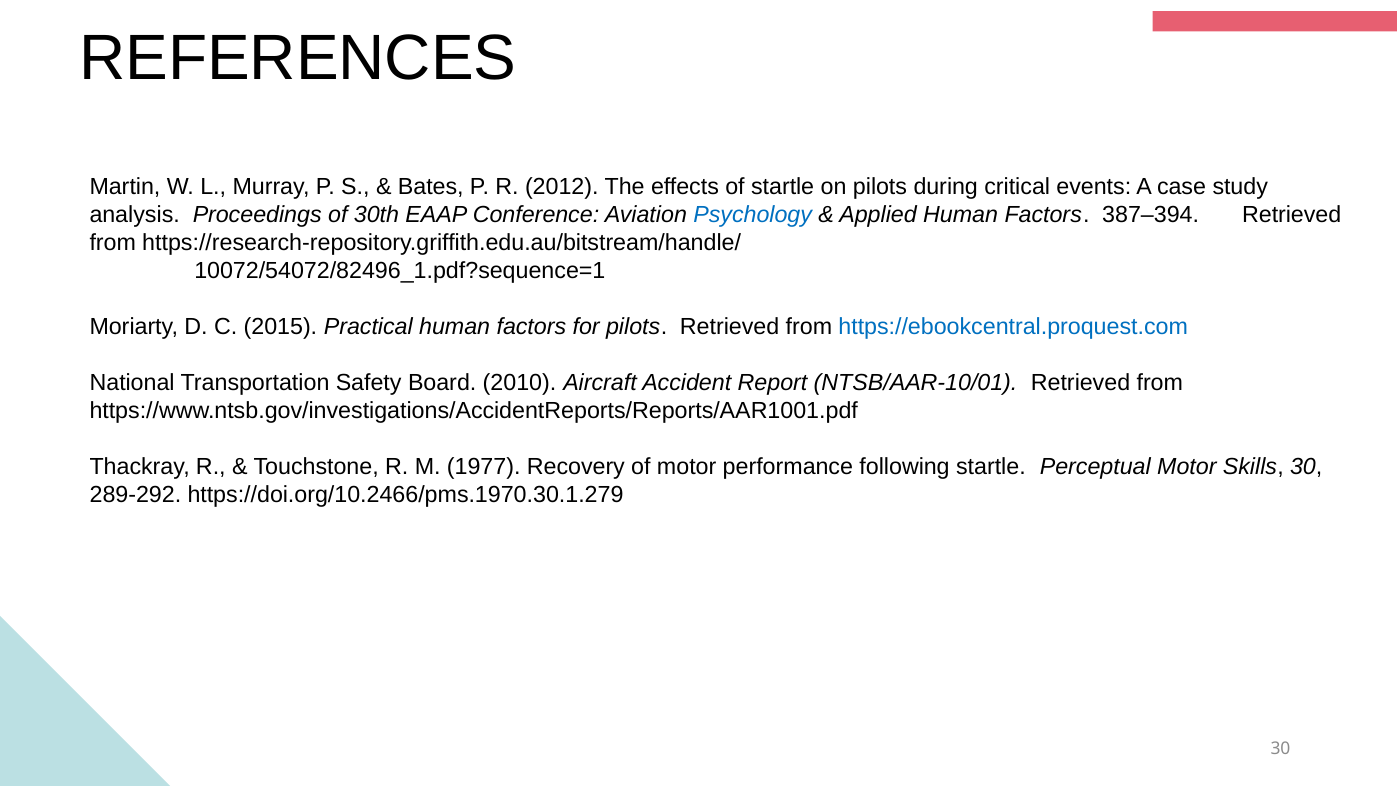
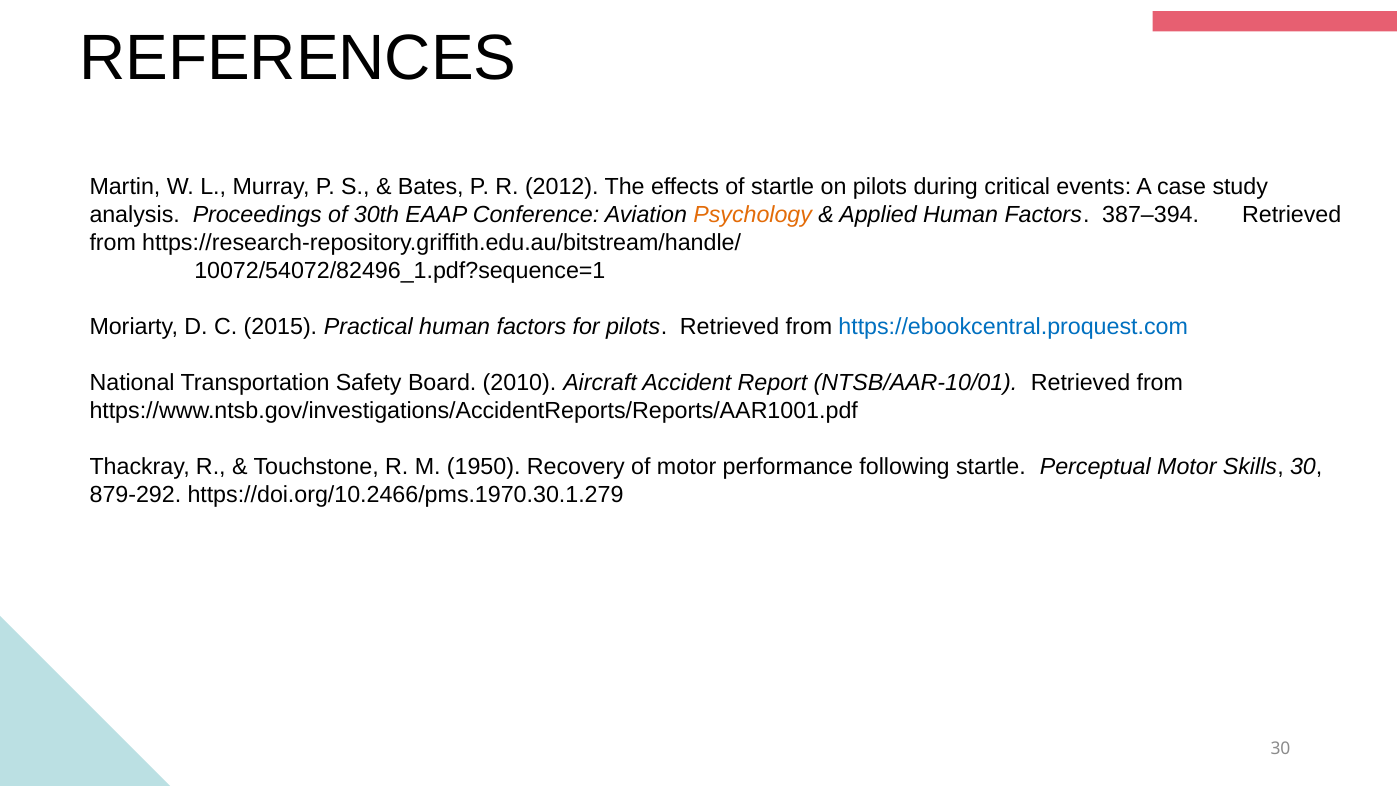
Psychology colour: blue -> orange (753, 215)
1977: 1977 -> 1950 (484, 466)
289-292: 289-292 -> 879-292 (135, 494)
